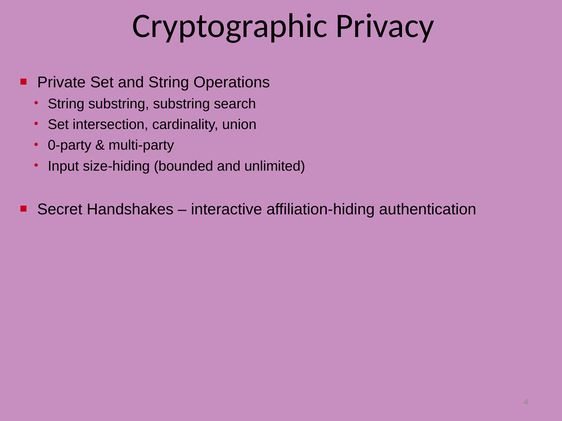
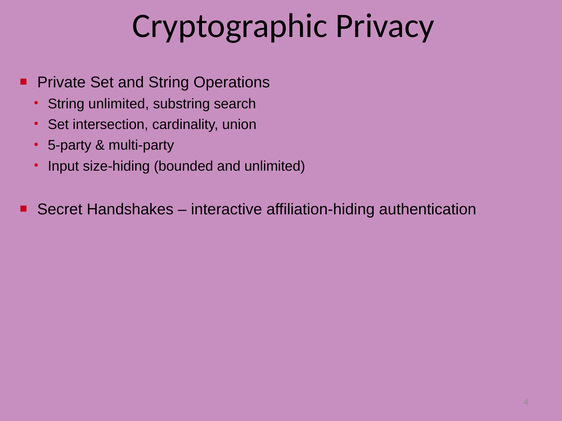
String substring: substring -> unlimited (119, 104)
0-party: 0-party -> 5-party (70, 145)
